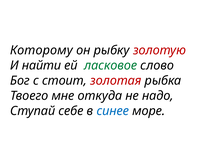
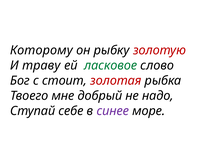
найти: найти -> траву (41, 65)
откуда: откуда -> добрый (100, 95)
синее colour: blue -> purple (113, 110)
